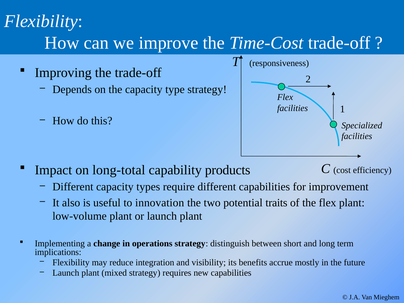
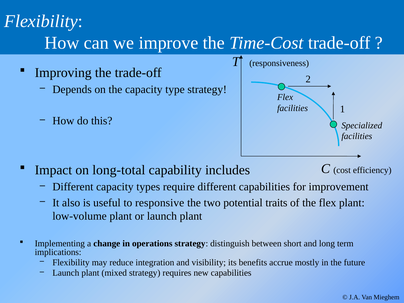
products: products -> includes (228, 170)
innovation: innovation -> responsive (160, 203)
